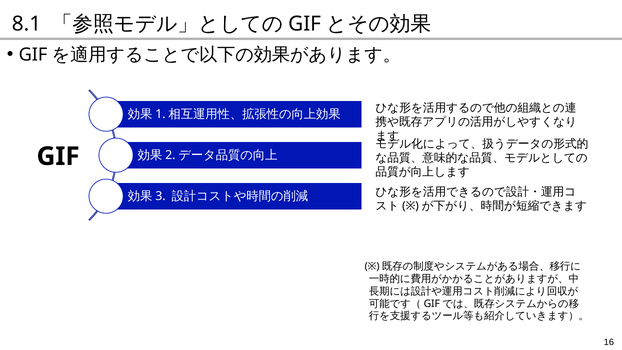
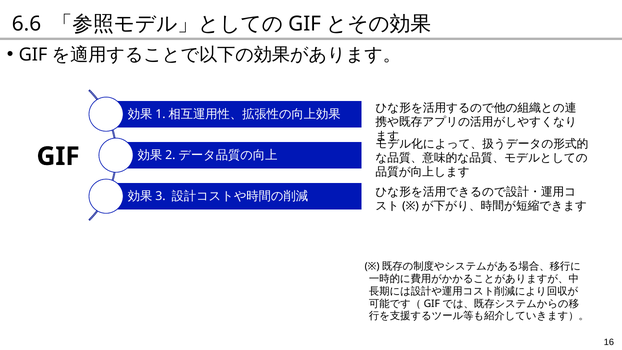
8.1: 8.1 -> 6.6 (26, 24)
